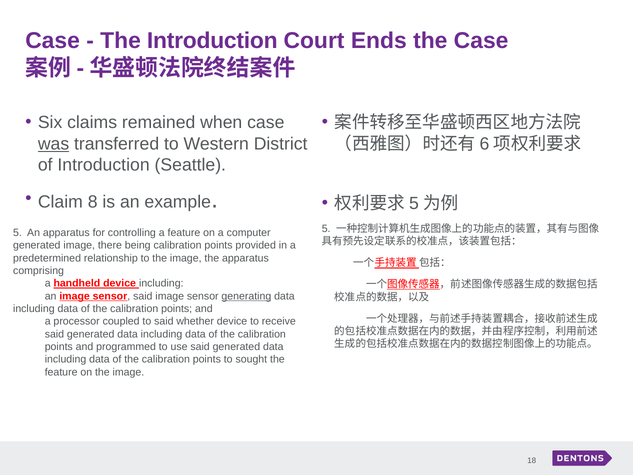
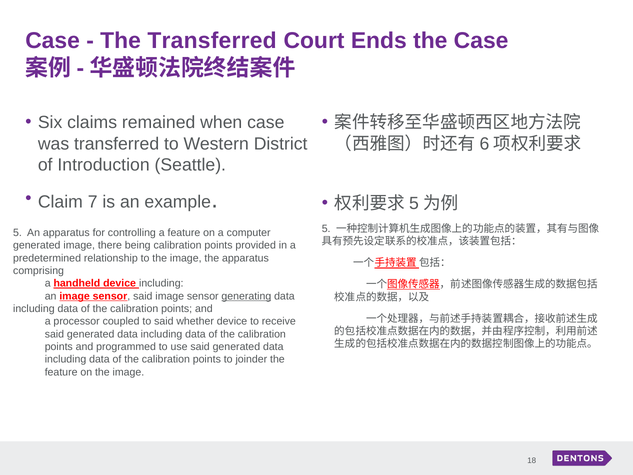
The Introduction: Introduction -> Transferred (212, 41)
was underline: present -> none (54, 144)
8: 8 -> 7 (93, 202)
sought: sought -> joinder (251, 359)
